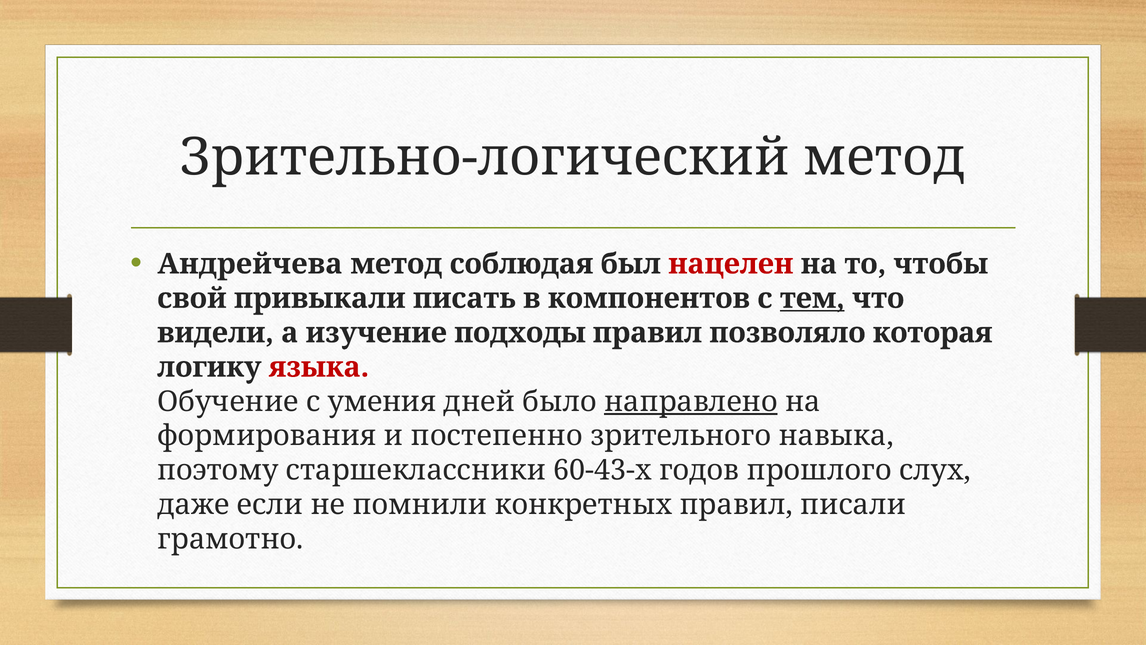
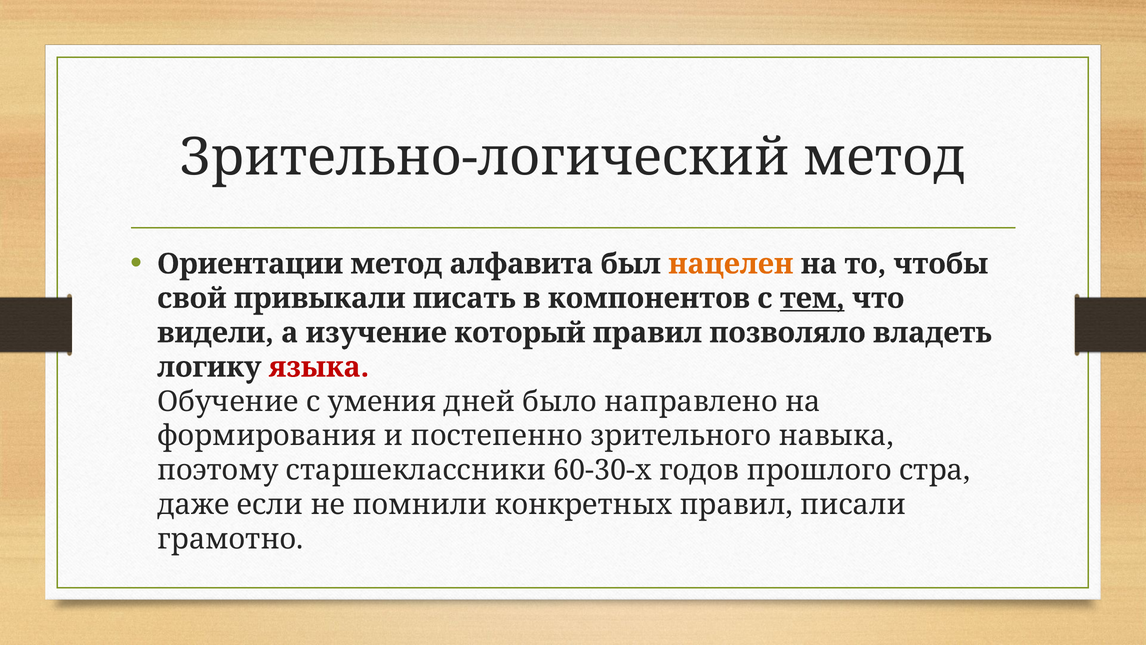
Андрейчева: Андрейчева -> Ориентации (250, 264)
соблюдая: соблюдая -> алфавита (521, 264)
нацелен colour: red -> orange (731, 264)
подходы: подходы -> который (520, 333)
которая: которая -> владеть (932, 333)
направлено underline: present -> none (691, 401)
60-43-х: 60-43-х -> 60-30-х (602, 470)
слух: слух -> стра (935, 470)
